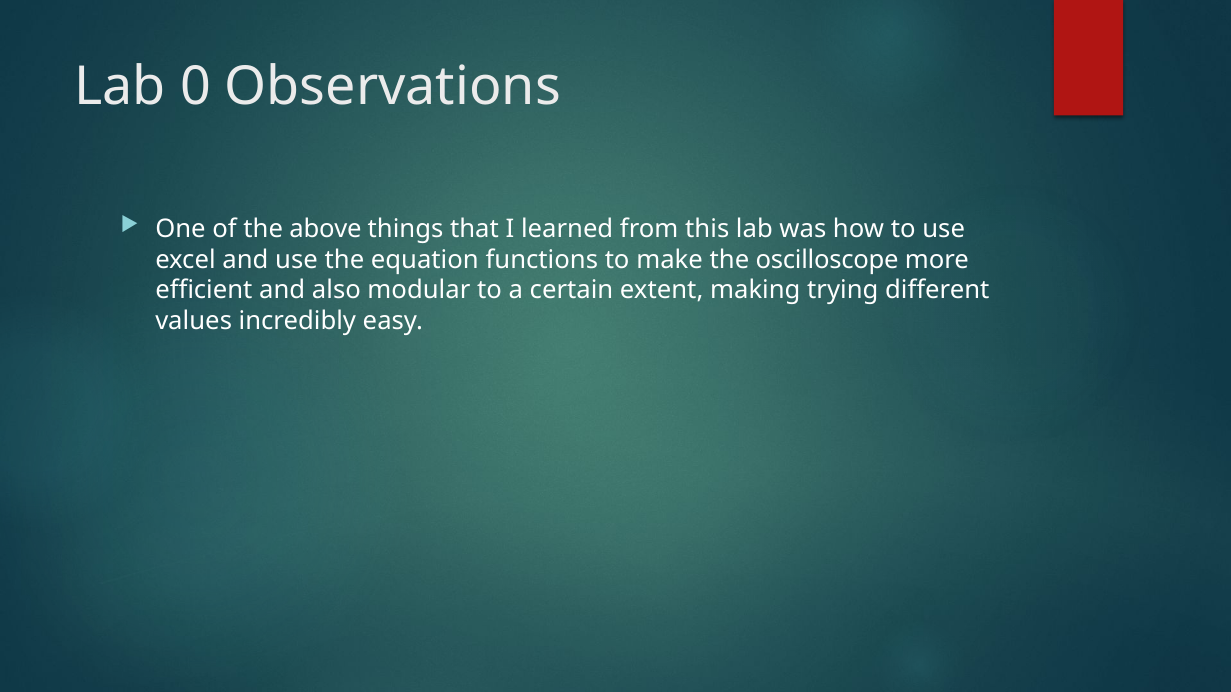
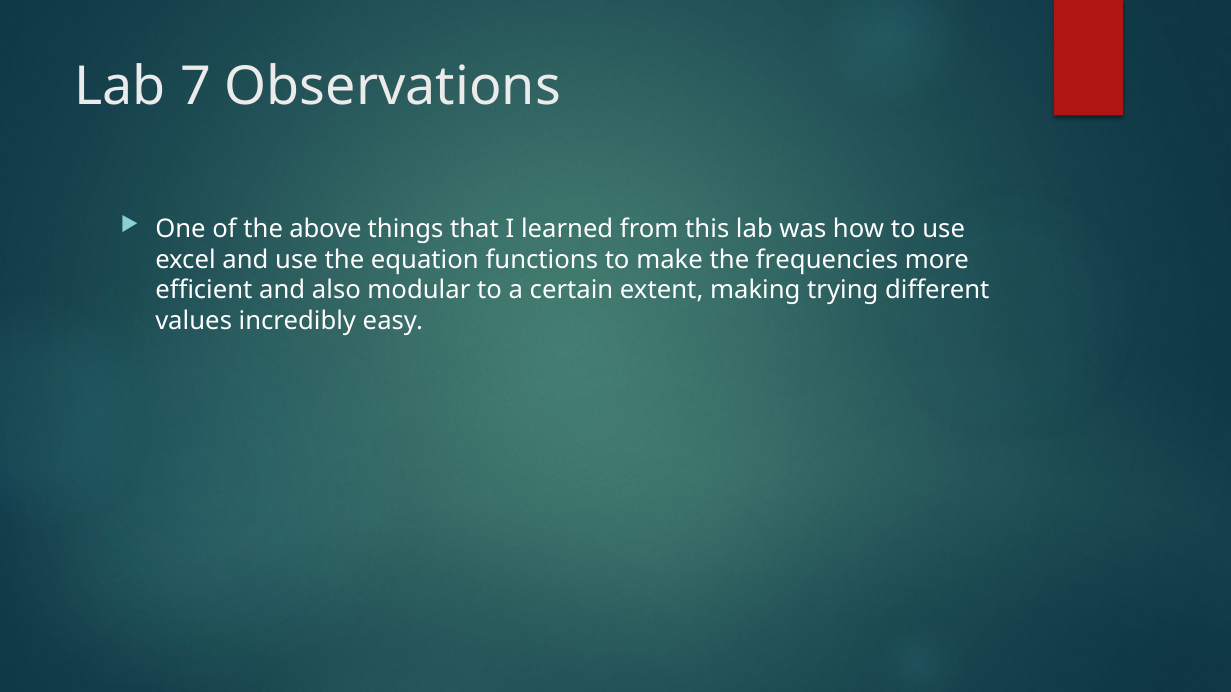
0: 0 -> 7 (195, 86)
oscilloscope: oscilloscope -> frequencies (827, 260)
